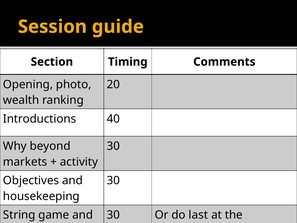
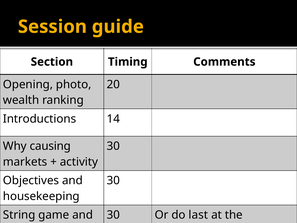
40: 40 -> 14 (113, 119)
beyond: beyond -> causing (50, 146)
